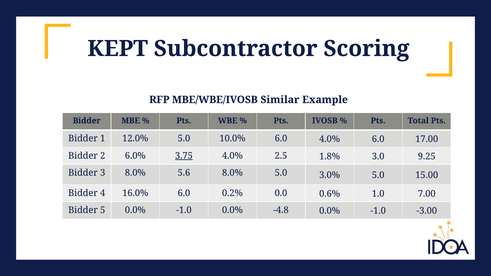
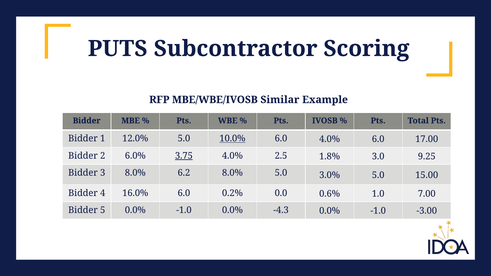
KEPT: KEPT -> PUTS (118, 49)
10.0% underline: none -> present (232, 139)
5.6: 5.6 -> 6.2 (184, 173)
-4.8: -4.8 -> -4.3 (281, 210)
